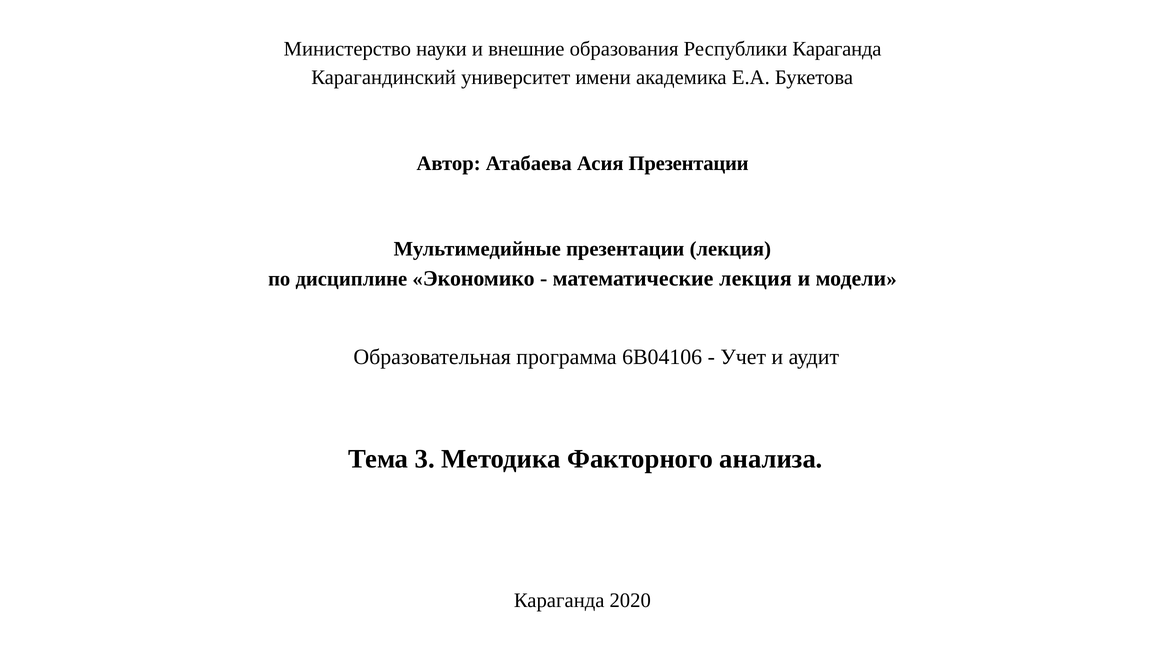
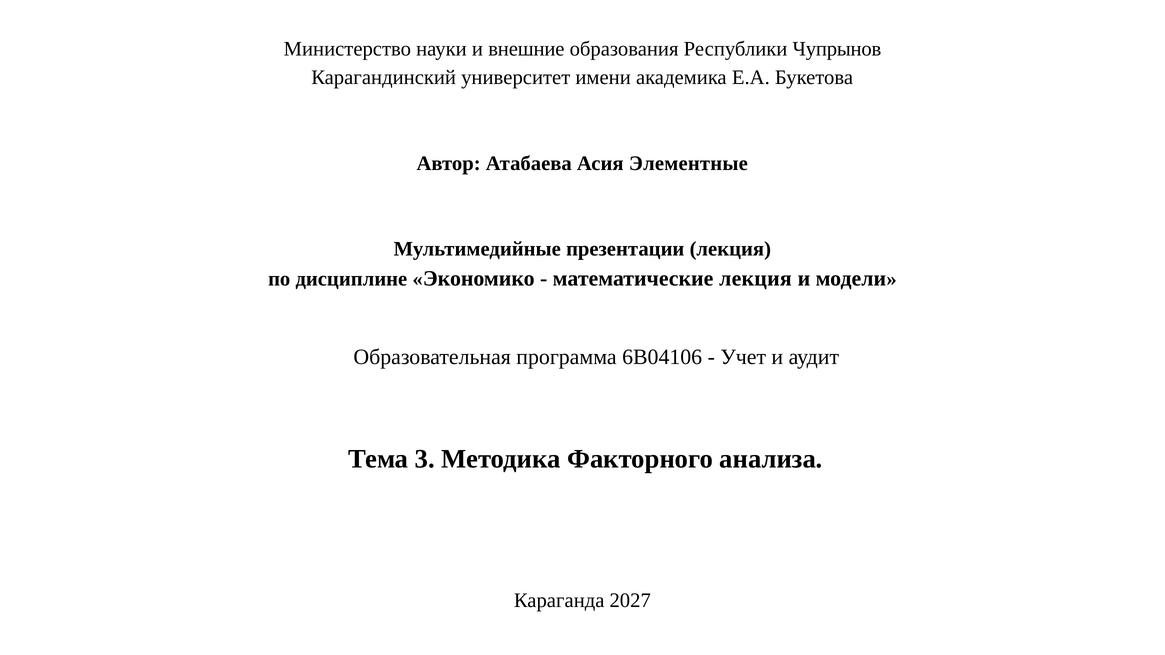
Республики Караганда: Караганда -> Чупрынов (837, 49)
Асия Презентации: Презентации -> Элементные (688, 163)
2020: 2020 -> 2027 (630, 601)
